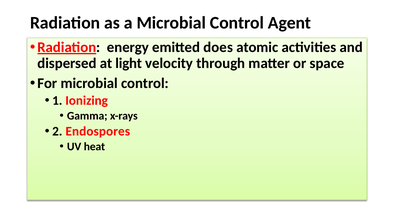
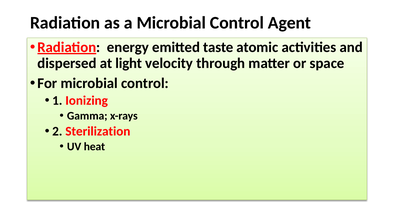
does: does -> taste (218, 47)
Endospores: Endospores -> Sterilization (98, 131)
